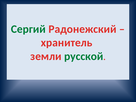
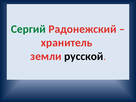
русской colour: green -> black (84, 56)
